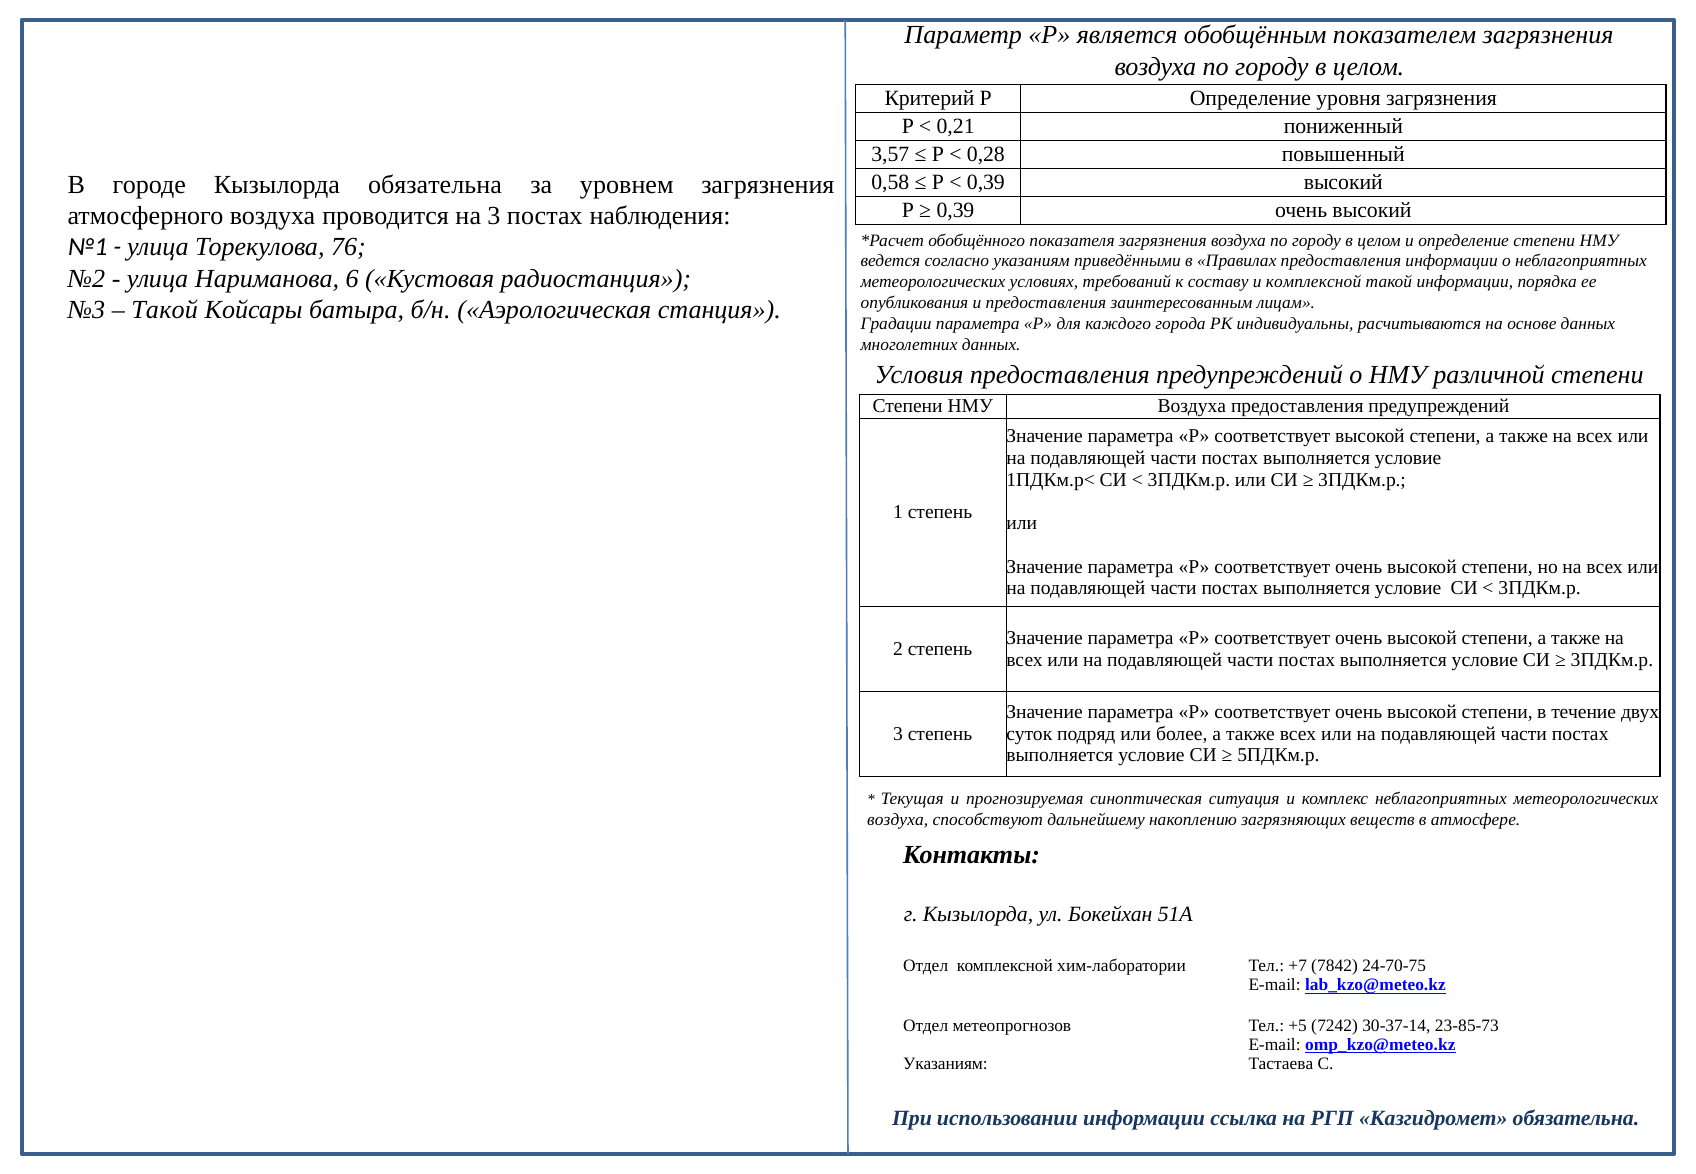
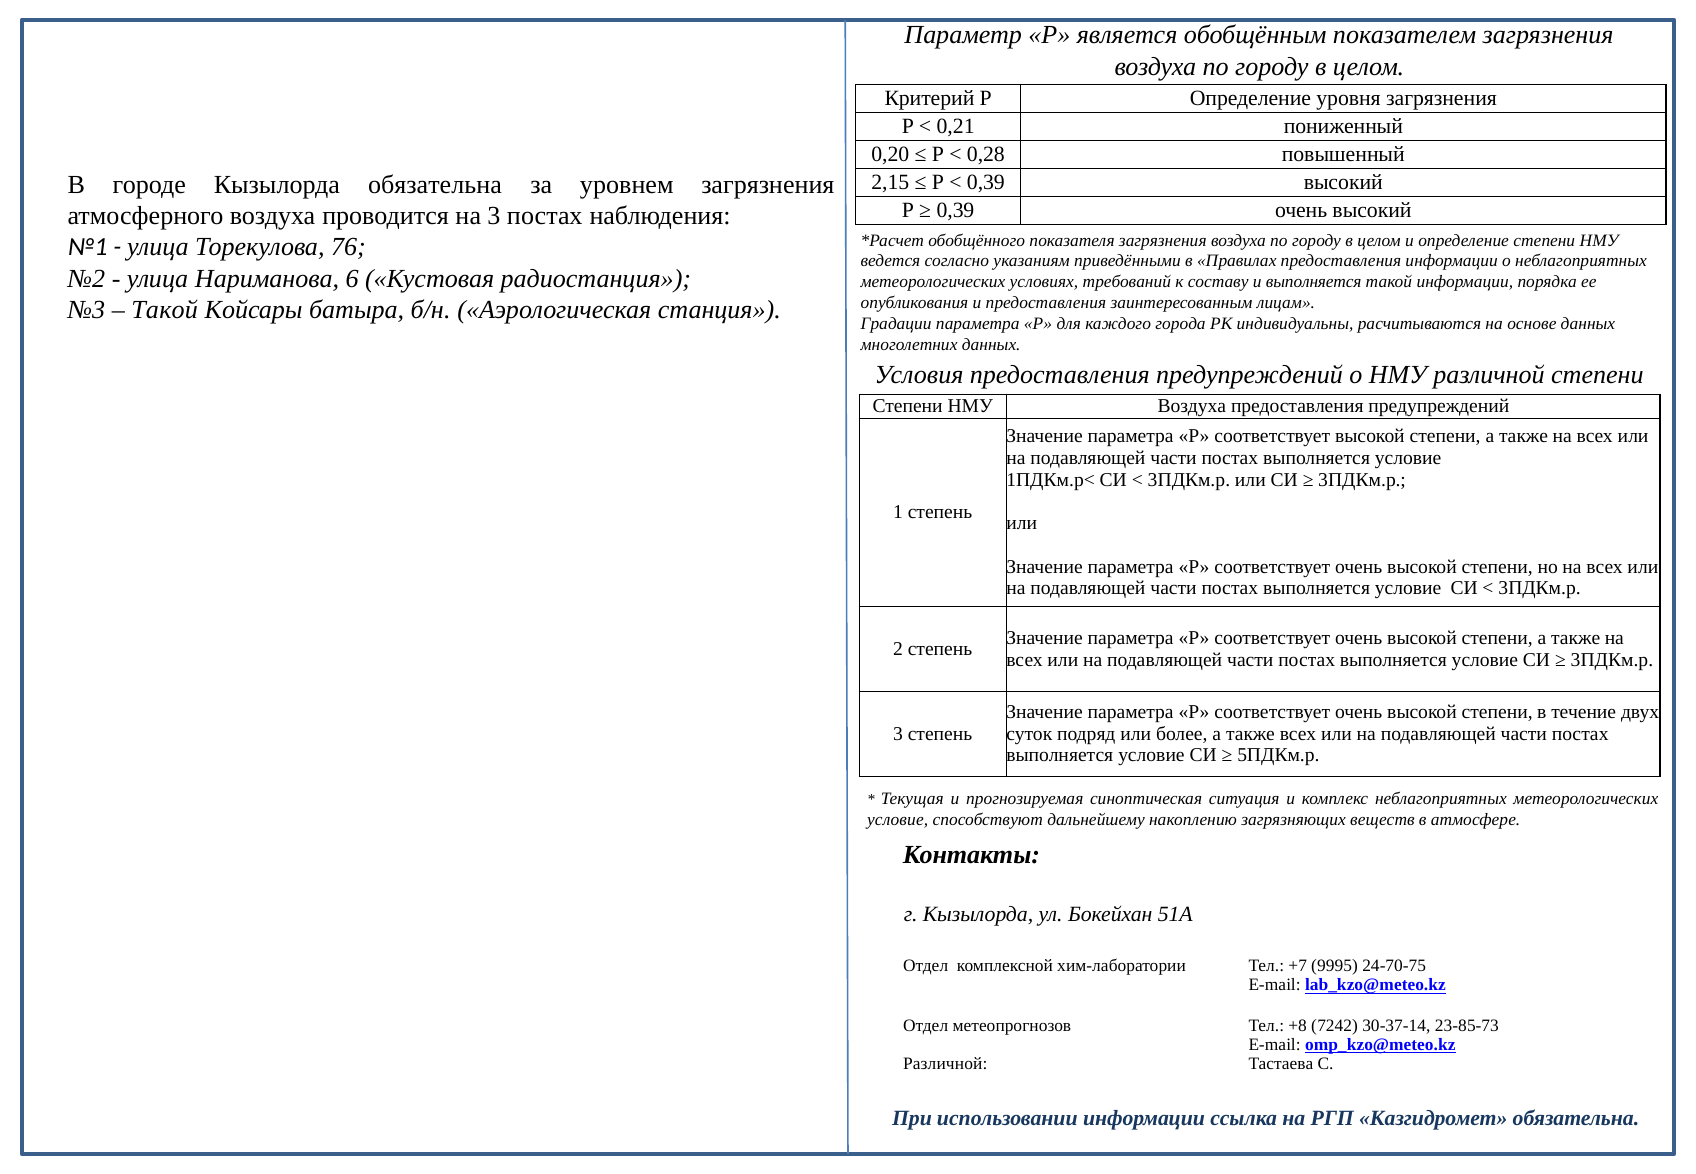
3,57: 3,57 -> 0,20 (890, 154)
0,58: 0,58 -> 2,15 (890, 182)
и комплексной: комплексной -> выполняется (1314, 282)
воздуха: воздуха -> условие (898, 819)
7842: 7842 -> 9995 (1335, 966)
+5: +5 -> +8 (1298, 1026)
Указаниям: Указаниям -> Различной (945, 1064)
